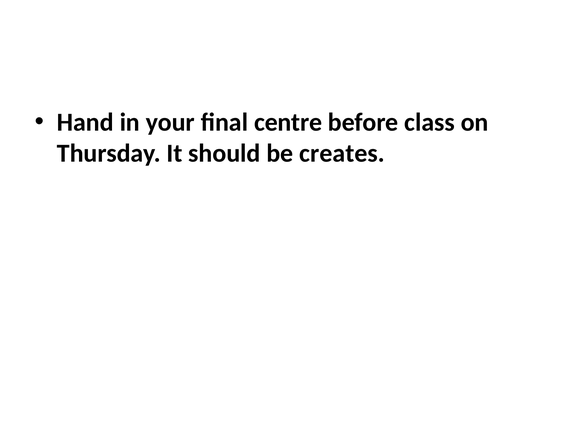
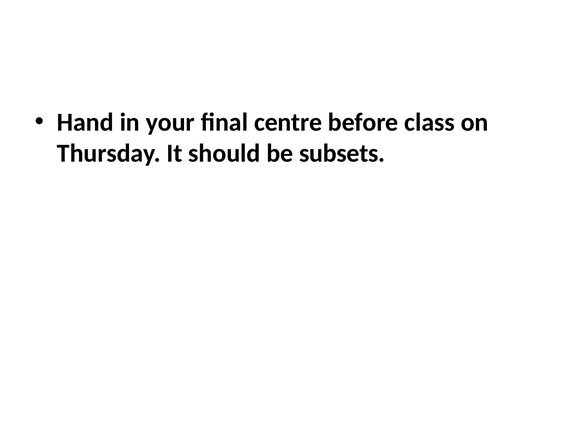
creates: creates -> subsets (342, 153)
